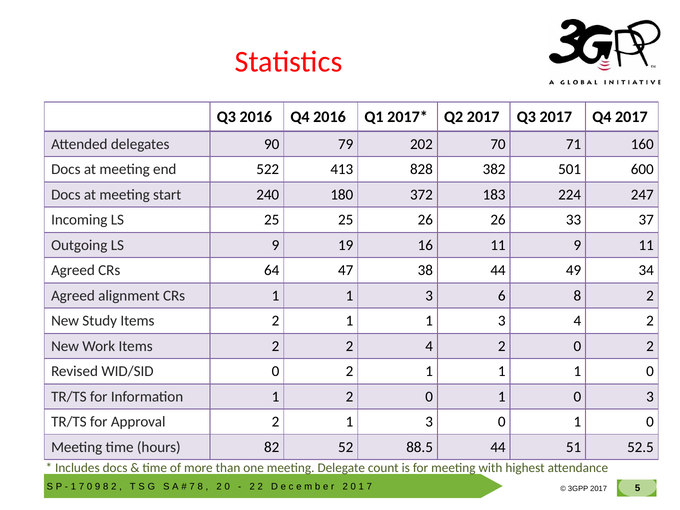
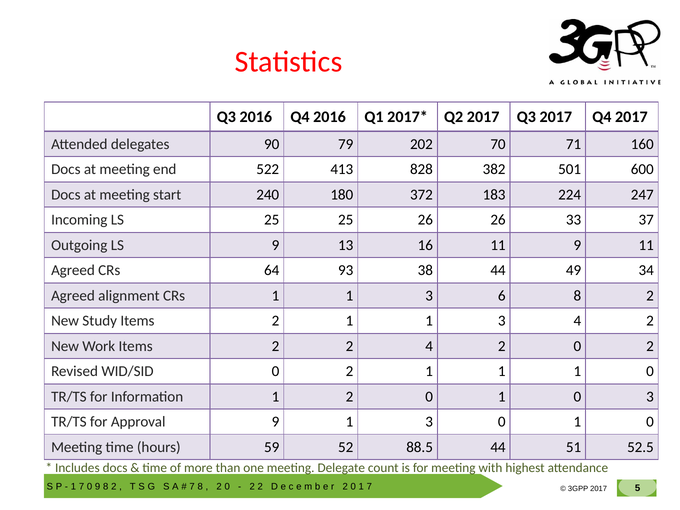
19: 19 -> 13 (346, 245)
47: 47 -> 93 (346, 270)
Approval 2: 2 -> 9 (275, 422)
82: 82 -> 59 (272, 447)
